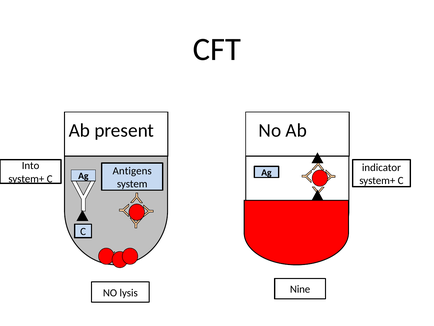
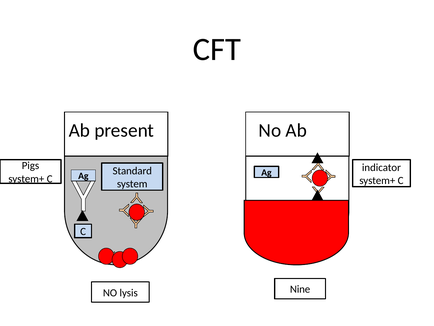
Into: Into -> Pigs (31, 165)
Antigens: Antigens -> Standard (132, 171)
